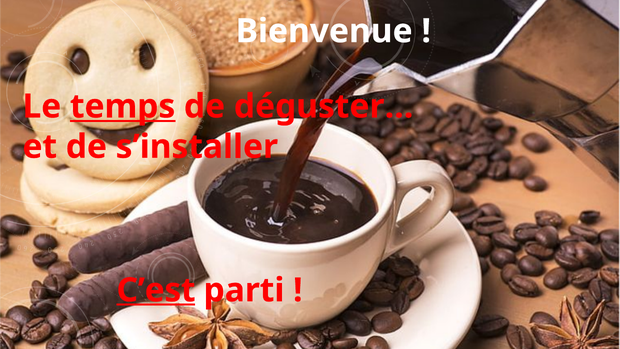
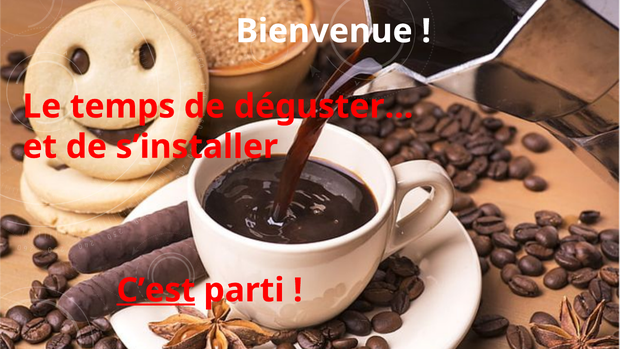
temps underline: present -> none (123, 106)
